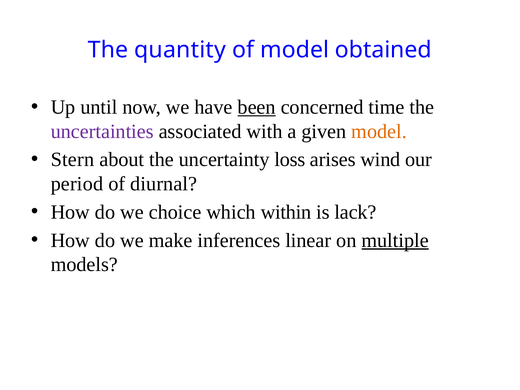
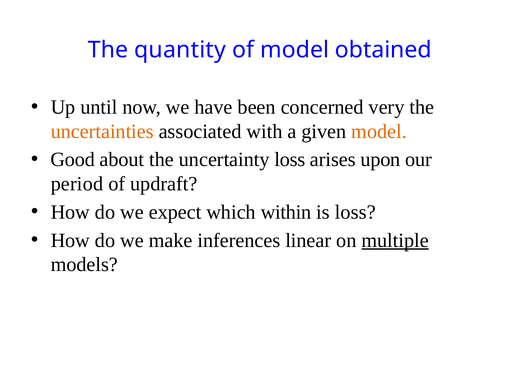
been underline: present -> none (257, 107)
time: time -> very (387, 107)
uncertainties colour: purple -> orange (102, 131)
Stern: Stern -> Good (73, 160)
wind: wind -> upon (381, 160)
diurnal: diurnal -> updraft (164, 184)
choice: choice -> expect (175, 212)
is lack: lack -> loss (355, 212)
